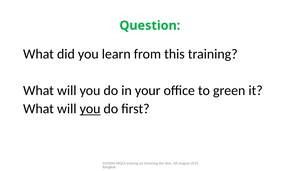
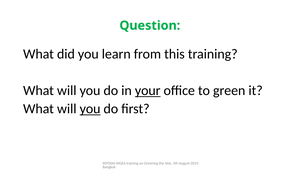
your underline: none -> present (148, 90)
